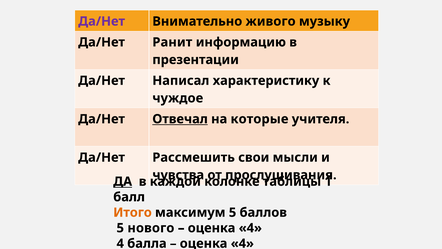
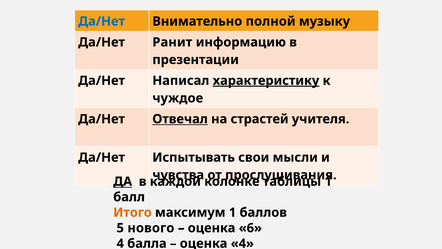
Да/Нет colour: purple -> blue (102, 21)
живого: живого -> полной (271, 21)
характеристику underline: none -> present (266, 81)
которые: которые -> страстей (260, 119)
Рассмешить: Рассмешить -> Испытывать (194, 157)
максимум 5: 5 -> 1 (233, 212)
4: 4 -> 6 (250, 228)
